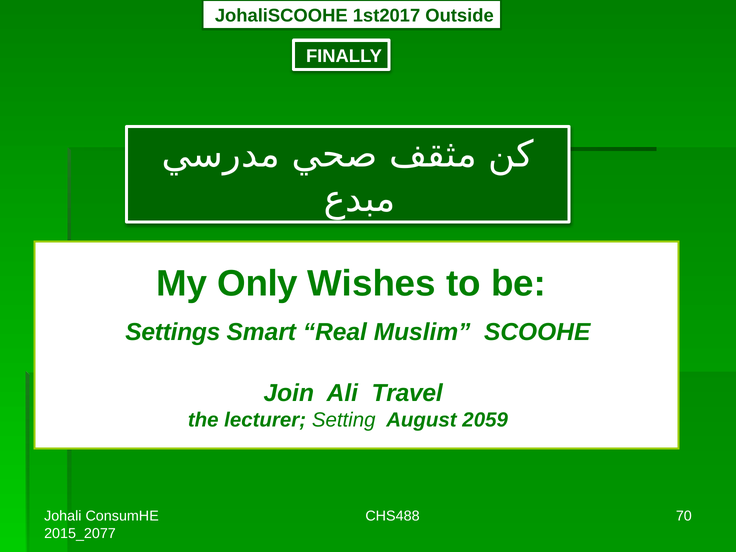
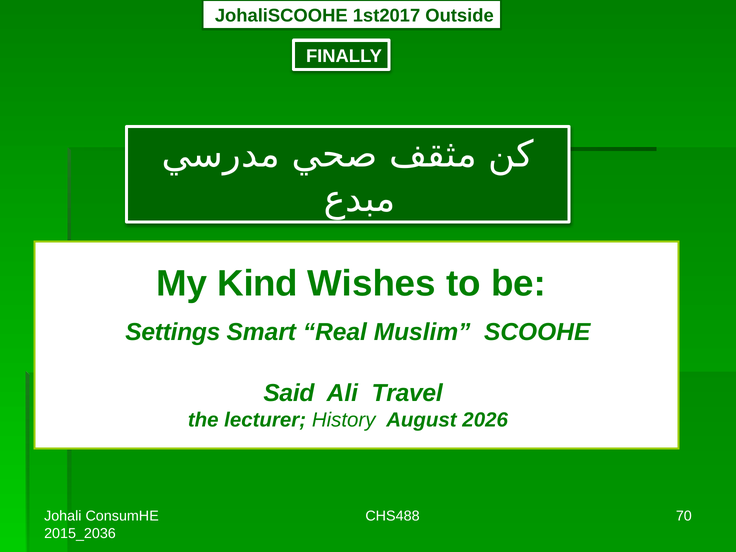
Only: Only -> Kind (258, 284)
Join: Join -> Said (289, 393)
Setting: Setting -> History (344, 420)
2059: 2059 -> 2026 (485, 420)
2015_2077: 2015_2077 -> 2015_2036 (80, 533)
